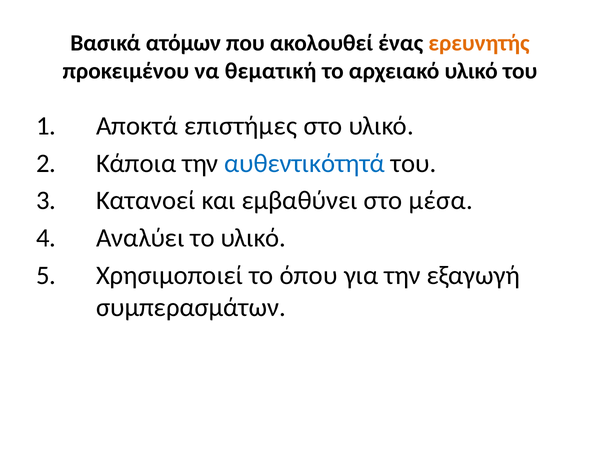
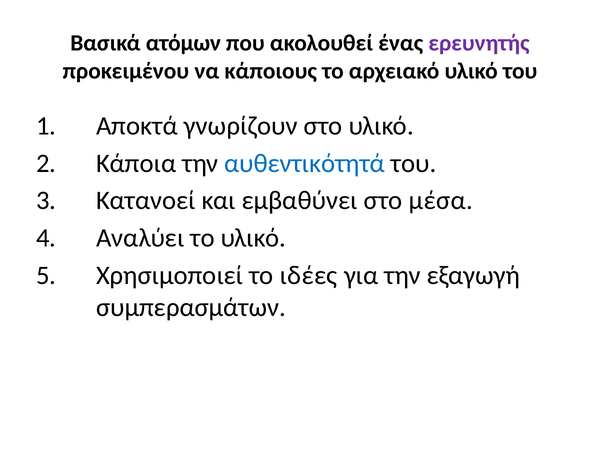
ερευνητής colour: orange -> purple (479, 43)
θεματική: θεματική -> κάποιους (271, 71)
επιστήμες: επιστήμες -> γνωρίζουν (241, 126)
όπου: όπου -> ιδέες (309, 275)
